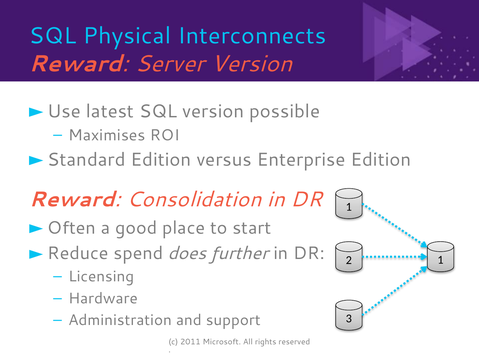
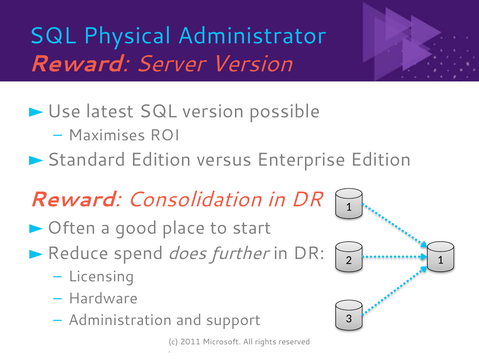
Interconnects: Interconnects -> Administrator (252, 36)
